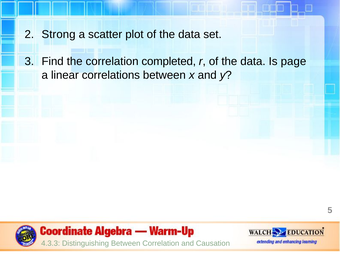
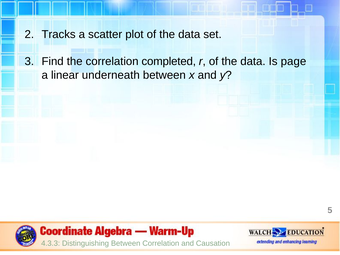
Strong: Strong -> Tracks (59, 34)
correlations: correlations -> underneath (111, 75)
